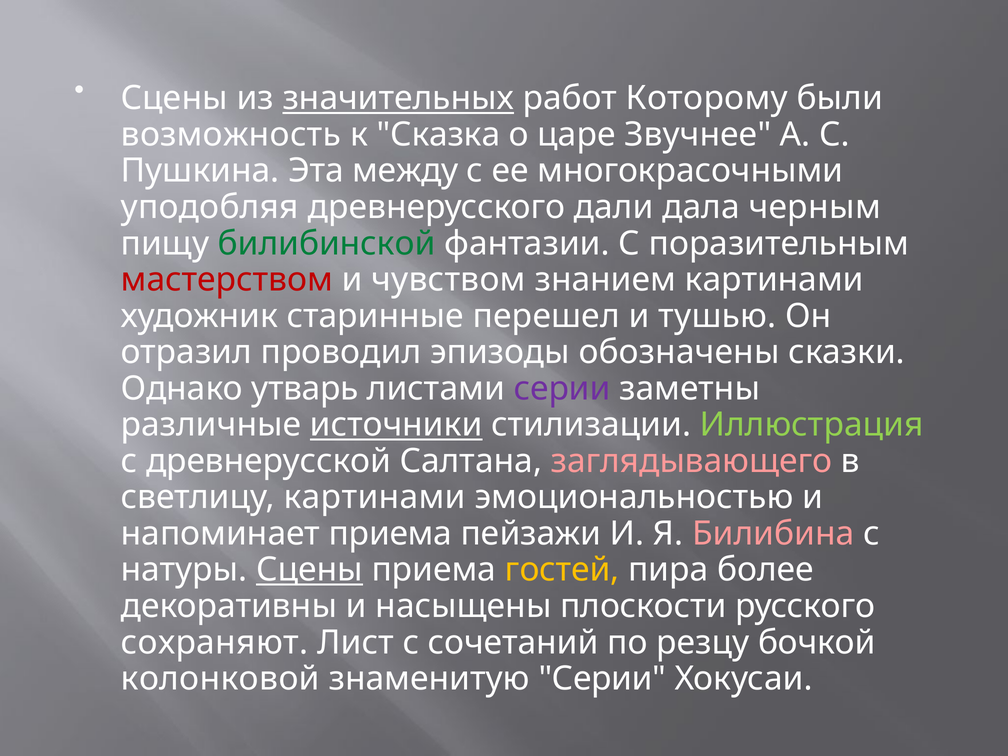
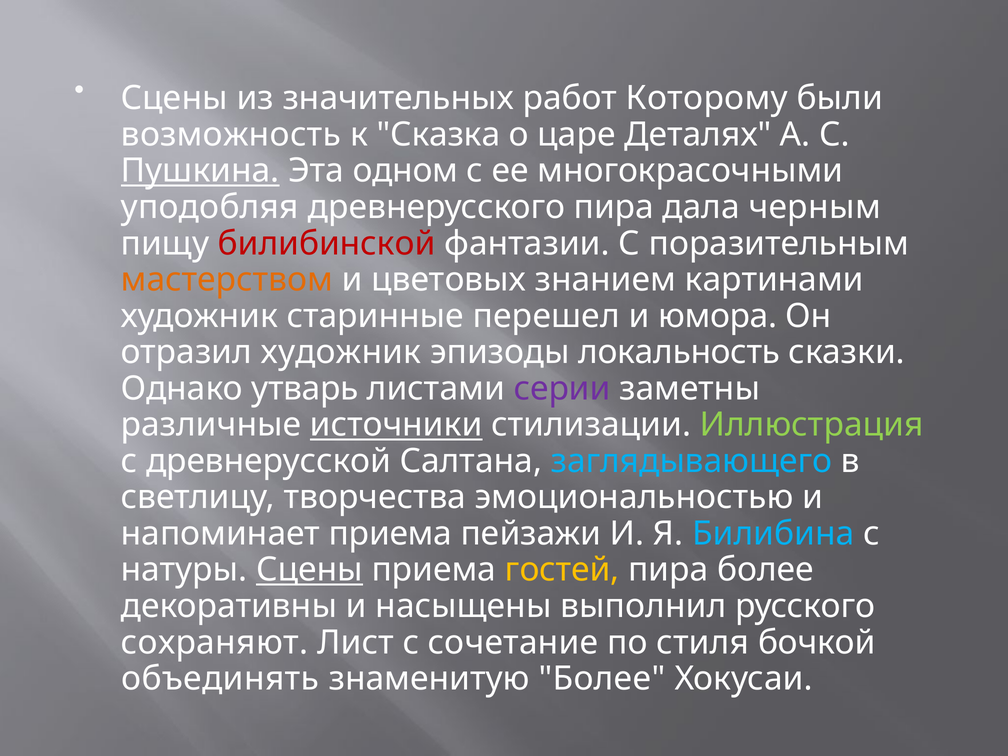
значительных underline: present -> none (398, 98)
Звучнее: Звучнее -> Деталях (698, 135)
Пушкина underline: none -> present (200, 171)
между: между -> одном (405, 171)
древнерусского дали: дали -> пира (614, 207)
билибинской colour: green -> red (327, 243)
мастерством colour: red -> orange (227, 280)
чувством: чувством -> цветовых (449, 280)
тушью: тушью -> юмора (718, 316)
отразил проводил: проводил -> художник (341, 352)
обозначены: обозначены -> локальность (679, 352)
заглядывающего colour: pink -> light blue (691, 461)
светлицу картинами: картинами -> творчества (375, 497)
Билибина colour: pink -> light blue (773, 534)
плоскости: плоскости -> выполнил (643, 606)
сочетаний: сочетаний -> сочетание (513, 642)
резцу: резцу -> стиля (703, 642)
колонковой: колонковой -> объединять (220, 679)
знаменитую Серии: Серии -> Более (602, 679)
